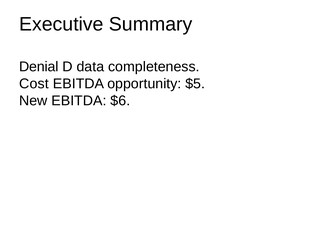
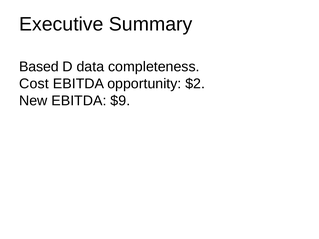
Denial: Denial -> Based (39, 67)
$5: $5 -> $2 (195, 84)
$6: $6 -> $9 (120, 101)
